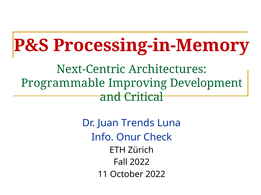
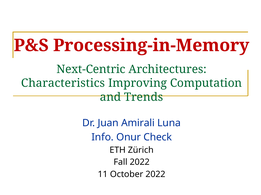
Programmable: Programmable -> Characteristics (63, 83)
Development: Development -> Computation (206, 83)
Critical: Critical -> Trends (144, 97)
Trends: Trends -> Amirali (138, 123)
